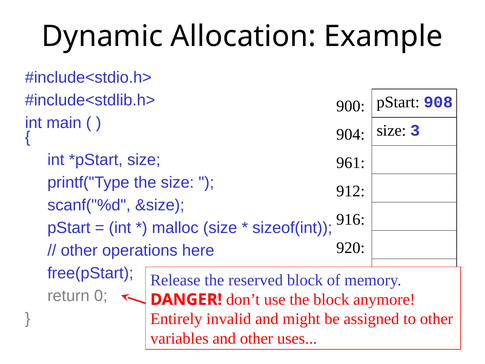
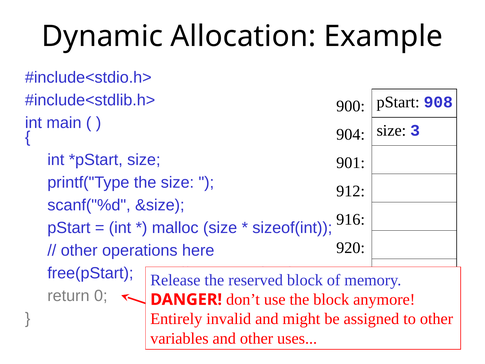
961: 961 -> 901 (351, 163)
